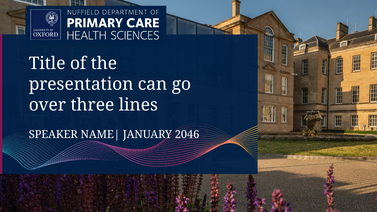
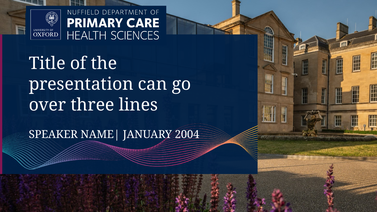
2046: 2046 -> 2004 (187, 134)
